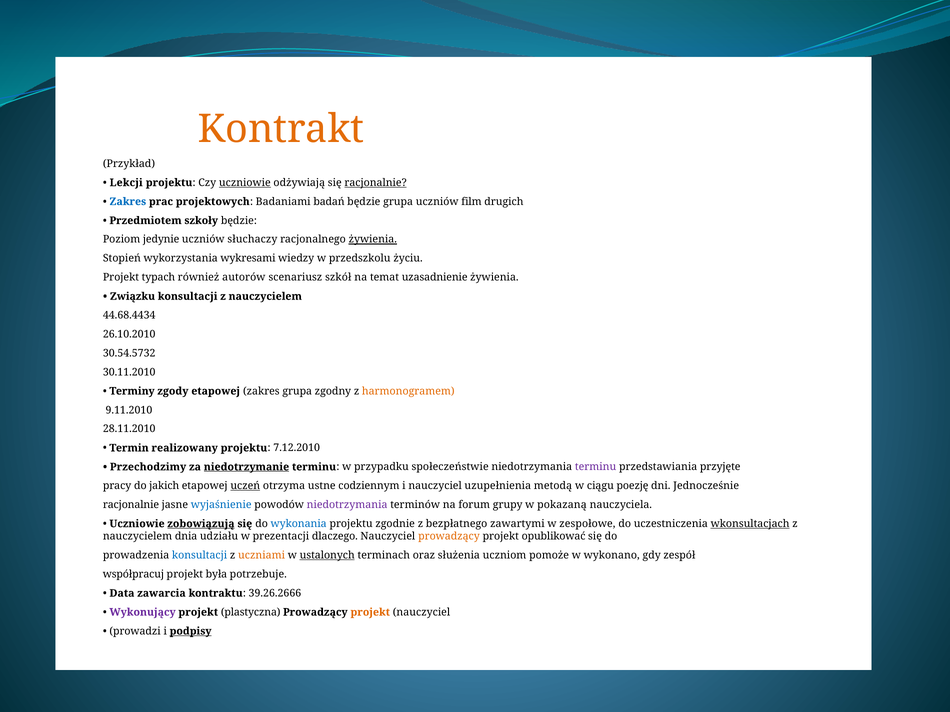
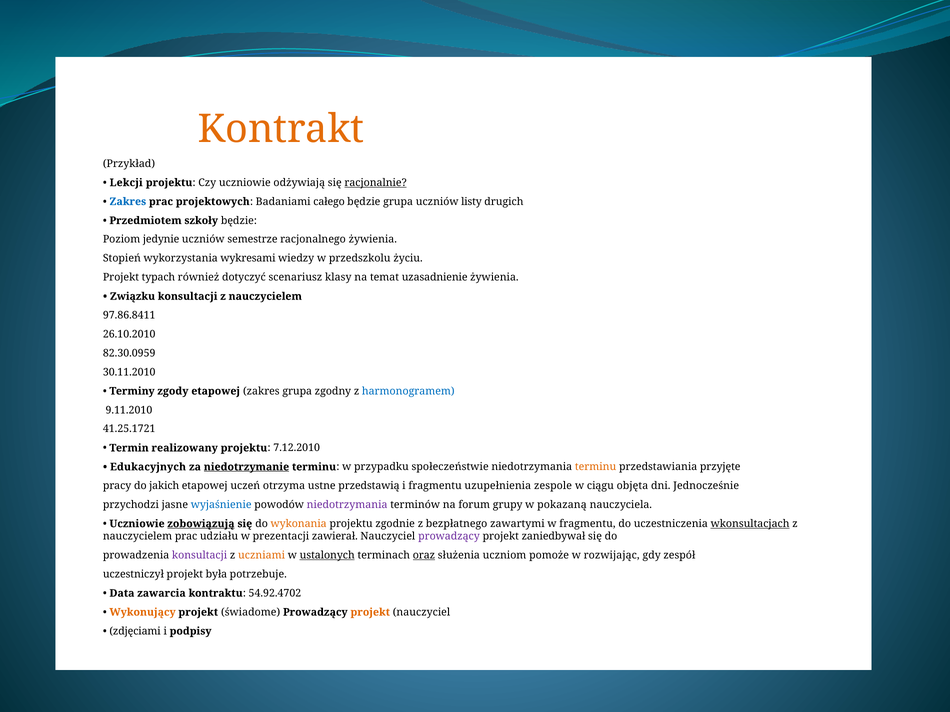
uczniowie underline: present -> none (245, 183)
badań: badań -> całego (329, 202)
film: film -> listy (471, 202)
słuchaczy: słuchaczy -> semestrze (253, 240)
żywienia underline: present -> none (373, 240)
autorów: autorów -> dotyczyć (244, 278)
szkół: szkół -> klasy (338, 278)
44.68.4434: 44.68.4434 -> 97.86.8411 (129, 316)
30.54.5732: 30.54.5732 -> 82.30.0959 (129, 353)
harmonogramem colour: orange -> blue (408, 391)
28.11.2010: 28.11.2010 -> 41.25.1721 (129, 429)
Przechodzimy: Przechodzimy -> Edukacyjnych (148, 467)
terminu colour: purple -> orange (596, 467)
uczeń underline: present -> none (245, 486)
codziennym: codziennym -> przedstawią (369, 486)
i nauczyciel: nauczyciel -> fragmentu (435, 486)
metodą: metodą -> zespole (553, 486)
poezję: poezję -> objęta (632, 486)
racjonalnie: racjonalnie -> przychodzi (131, 505)
wykonania colour: blue -> orange (299, 524)
w zespołowe: zespołowe -> fragmentu (587, 524)
nauczycielem dnia: dnia -> prac (186, 537)
dlaczego: dlaczego -> zawierał (335, 537)
prowadzący colour: orange -> purple (449, 537)
opublikować: opublikować -> zaniedbywał (554, 537)
konsultacji colour: blue -> purple (200, 556)
oraz underline: none -> present (424, 556)
wykonano: wykonano -> rozwijając (612, 556)
współpracuj: współpracuj -> uczestniczył (133, 575)
39.26.2666: 39.26.2666 -> 54.92.4702 (275, 594)
Wykonujący colour: purple -> orange (143, 613)
plastyczna: plastyczna -> świadome (251, 613)
prowadzi: prowadzi -> zdjęciami (135, 632)
podpisy underline: present -> none (191, 632)
